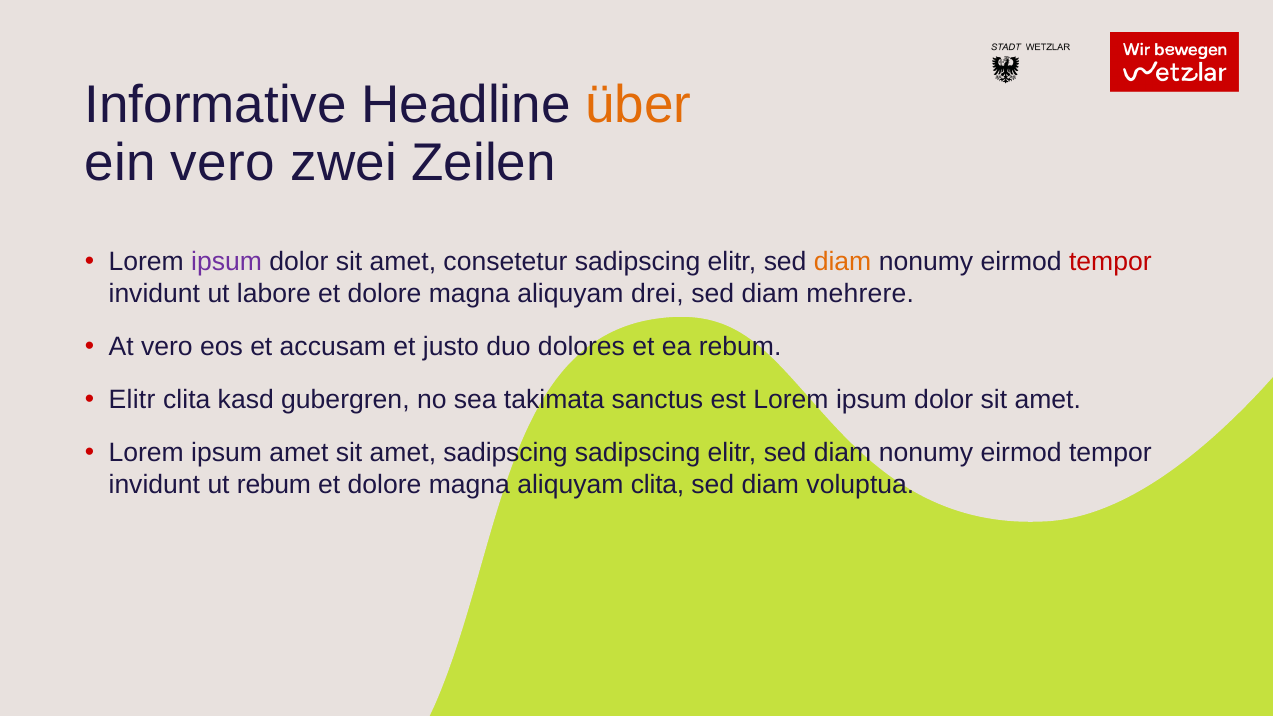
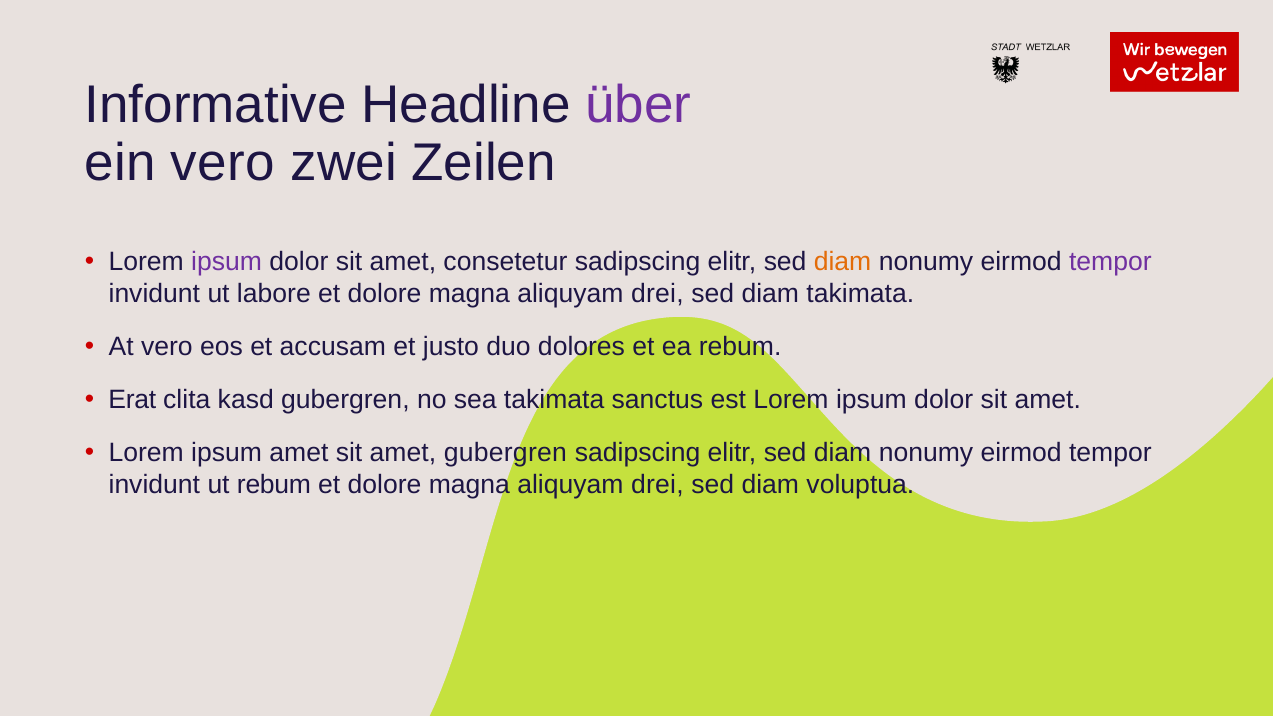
über colour: orange -> purple (638, 105)
tempor colour: red -> purple (1110, 262)
diam mehrere: mehrere -> takimata (860, 294)
Elitr: Elitr -> Erat (132, 400)
amet sadipscing: sadipscing -> gubergren (505, 453)
clita: clita -> drei (657, 485)
